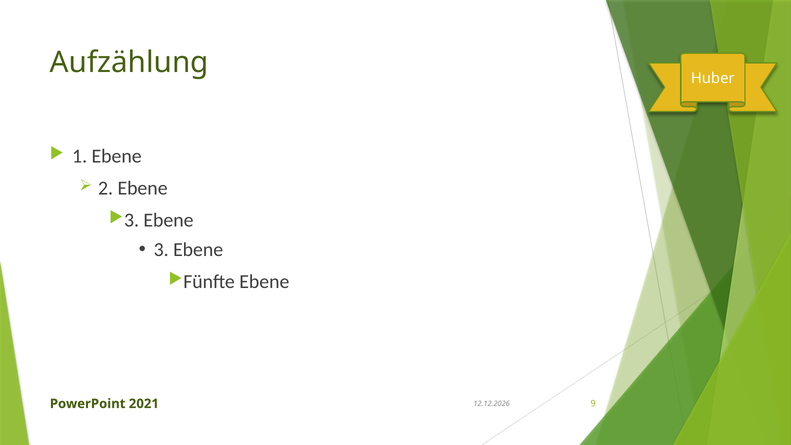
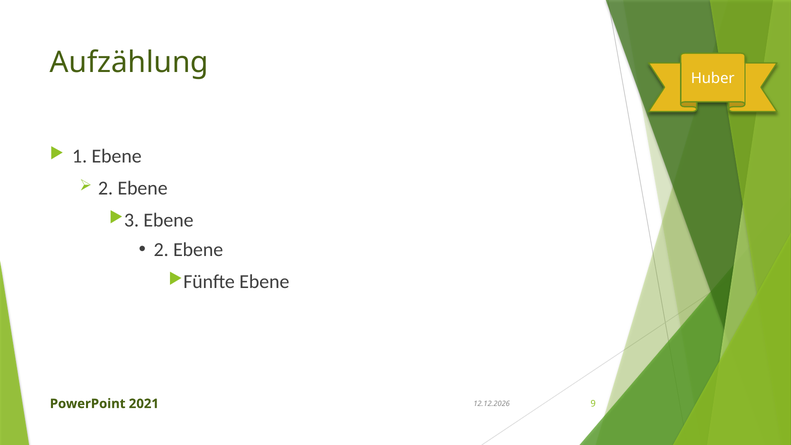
3: 3 -> 2 (161, 250)
